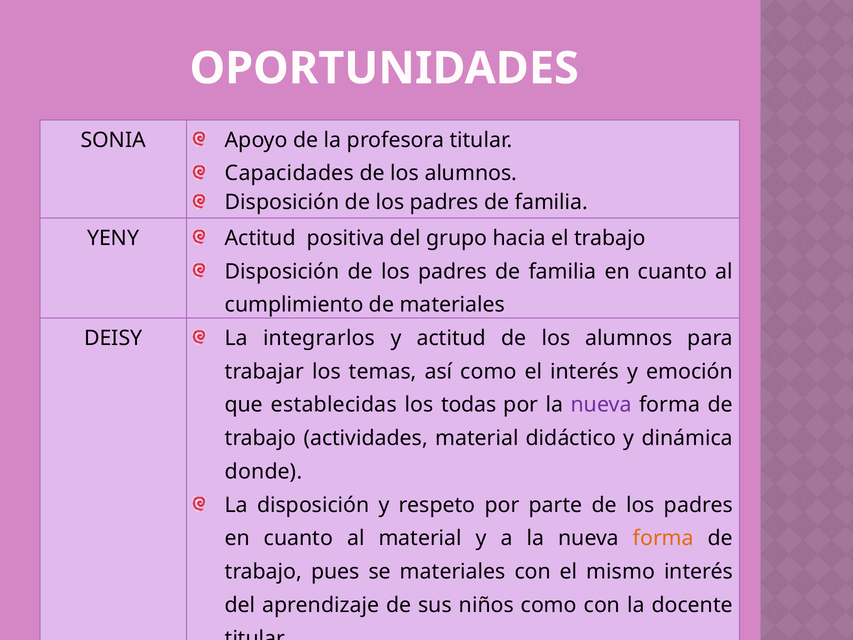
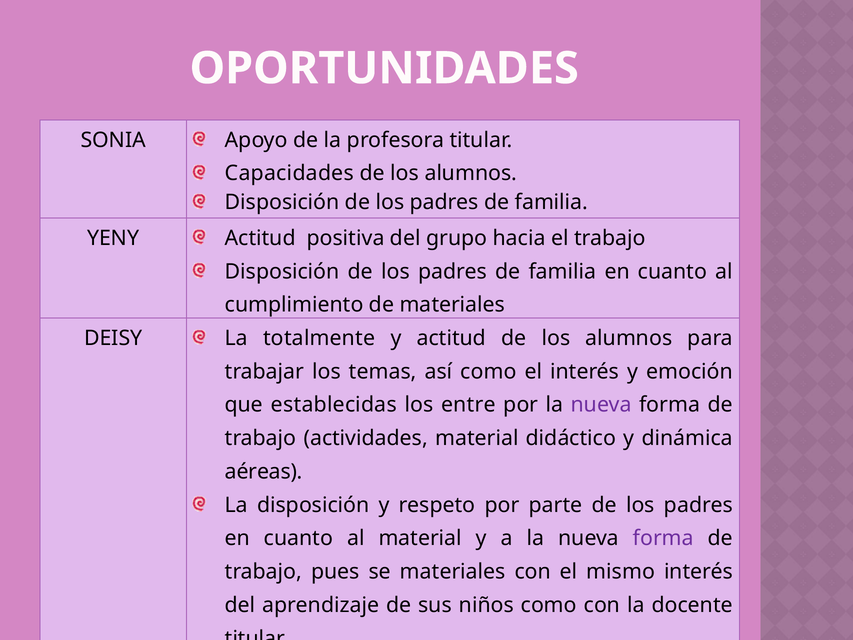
integrarlos: integrarlos -> totalmente (319, 338)
todas: todas -> entre (468, 405)
donde: donde -> aéreas (264, 471)
forma colour: orange -> purple (663, 538)
